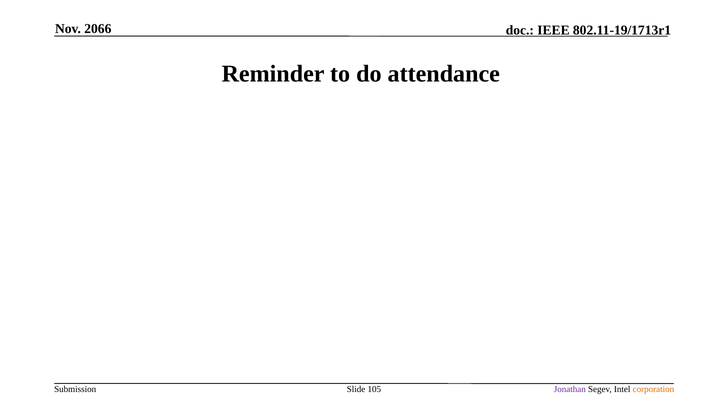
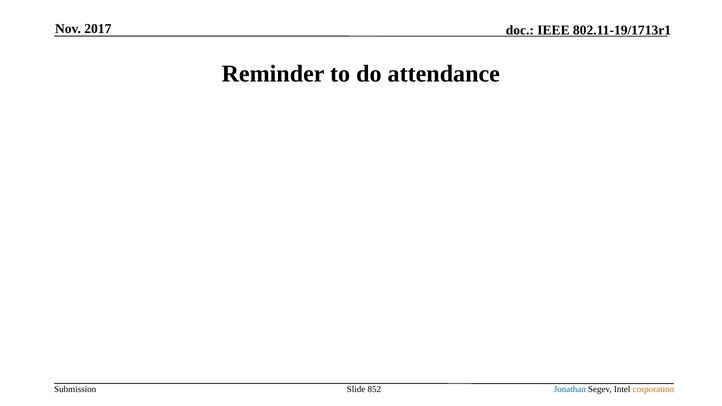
2066: 2066 -> 2017 (98, 29)
105: 105 -> 852 (374, 390)
Jonathan colour: purple -> blue (570, 390)
